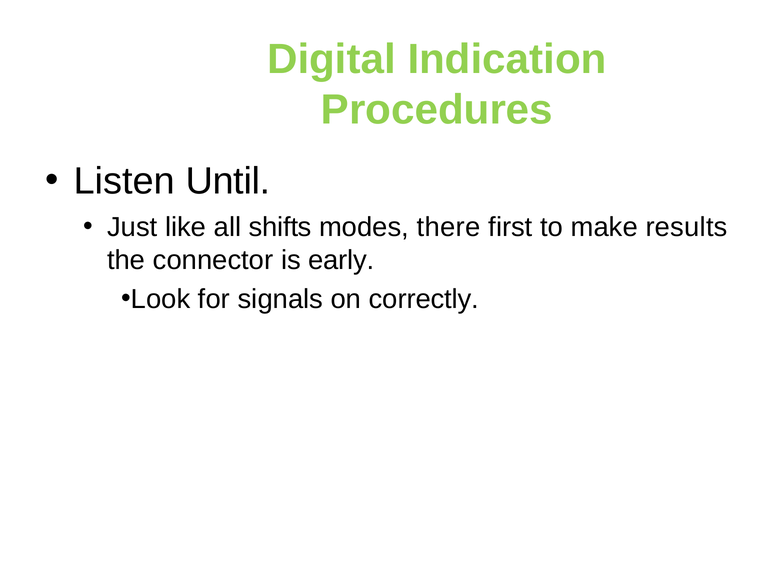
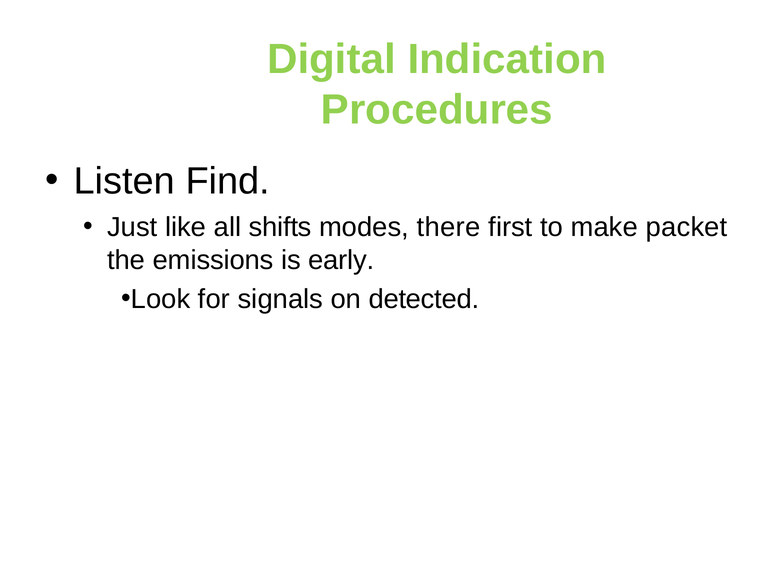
Until: Until -> Find (228, 181)
results: results -> packet (687, 227)
connector: connector -> emissions (213, 260)
correctly: correctly -> detected (424, 299)
